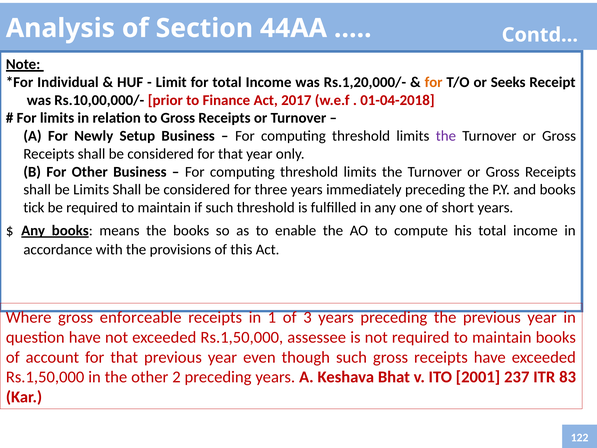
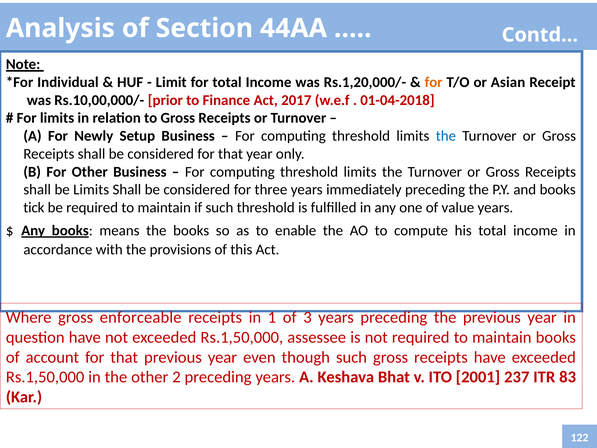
Seeks: Seeks -> Asian (508, 82)
the colour: purple -> blue (446, 136)
short: short -> value (458, 208)
